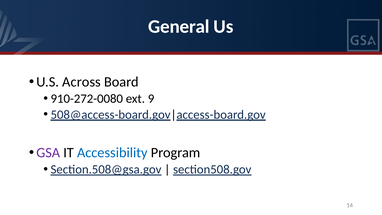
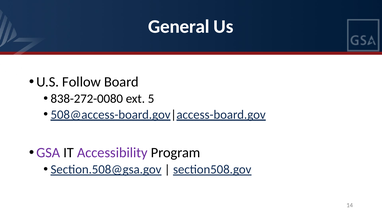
Across: Across -> Follow (82, 82)
910-272-0080: 910-272-0080 -> 838-272-0080 (87, 99)
9: 9 -> 5 (151, 99)
Accessibility colour: blue -> purple (112, 153)
